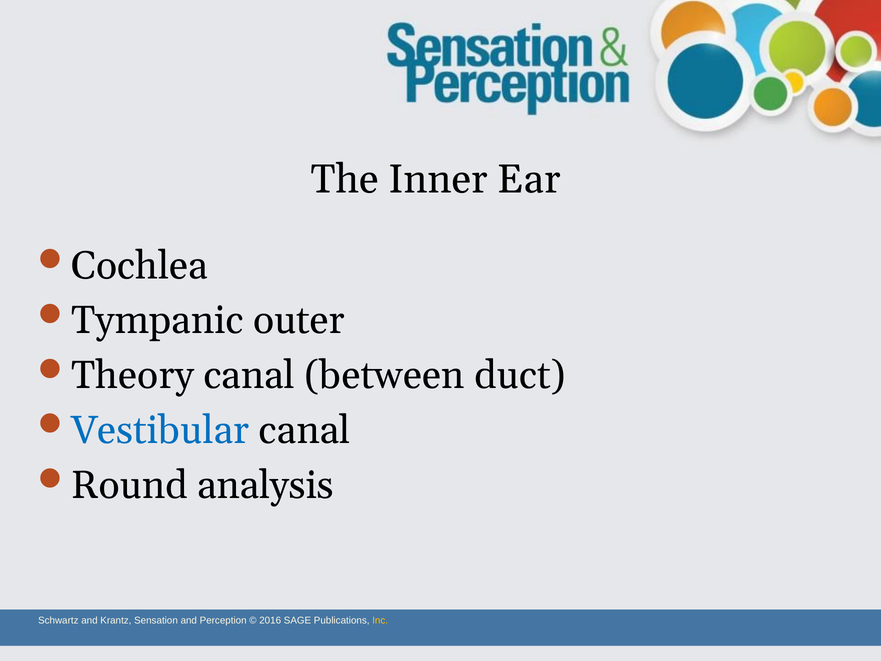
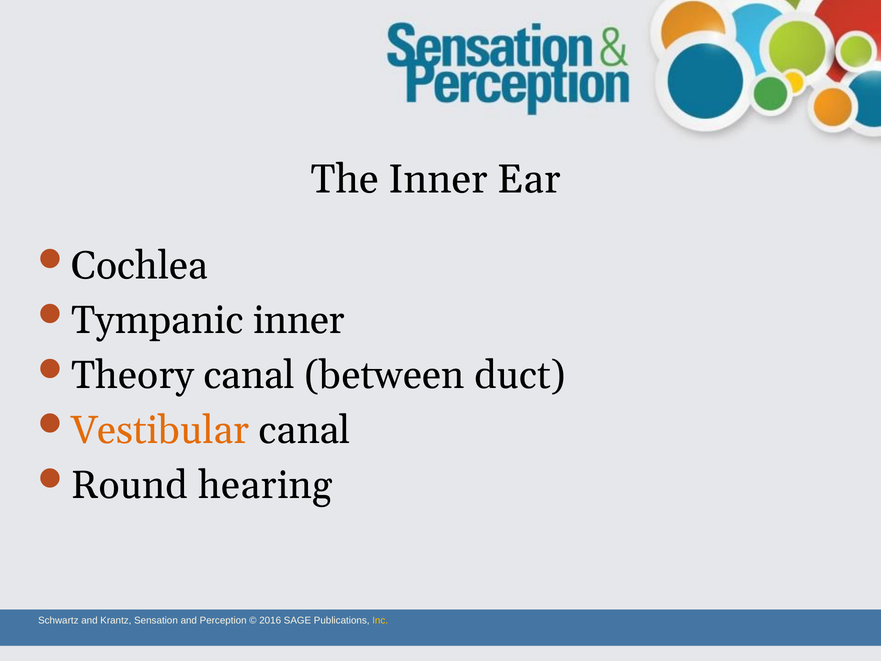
Tympanic outer: outer -> inner (299, 320)
Vestibular colour: blue -> orange (160, 430)
analysis: analysis -> hearing (265, 485)
